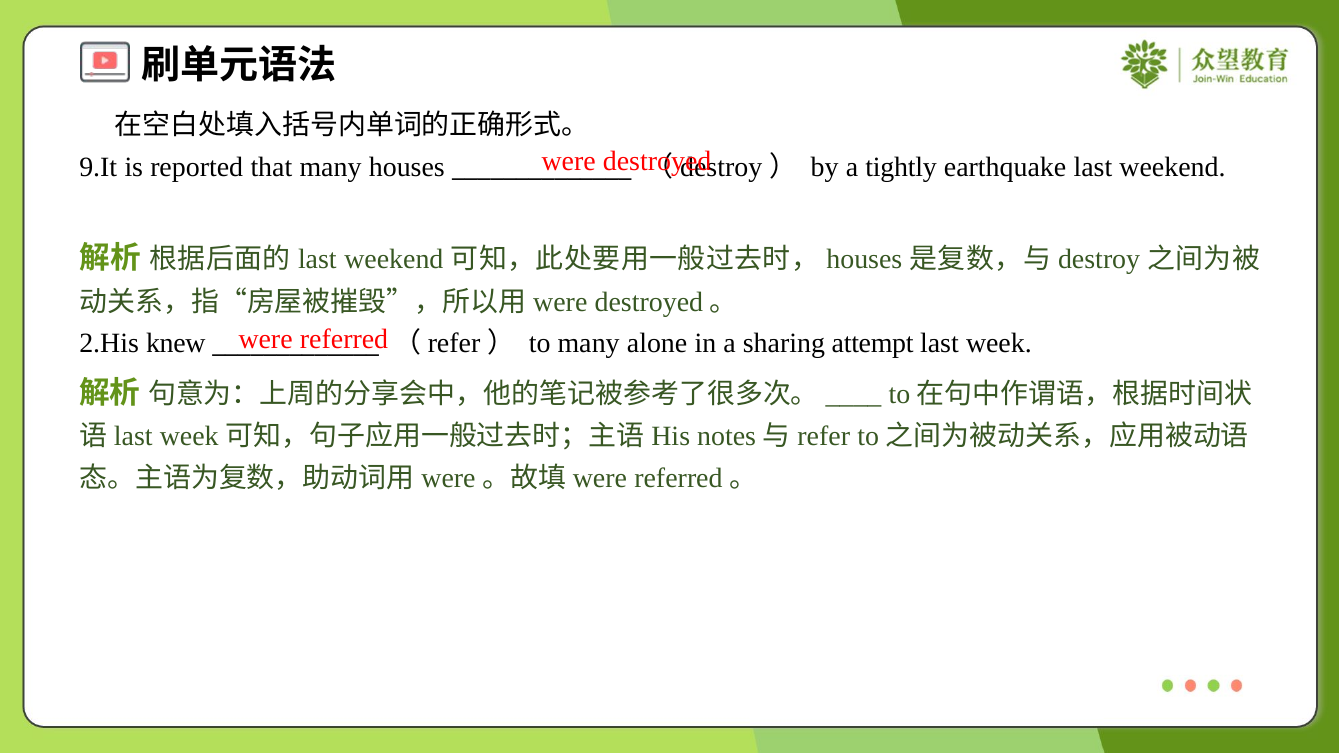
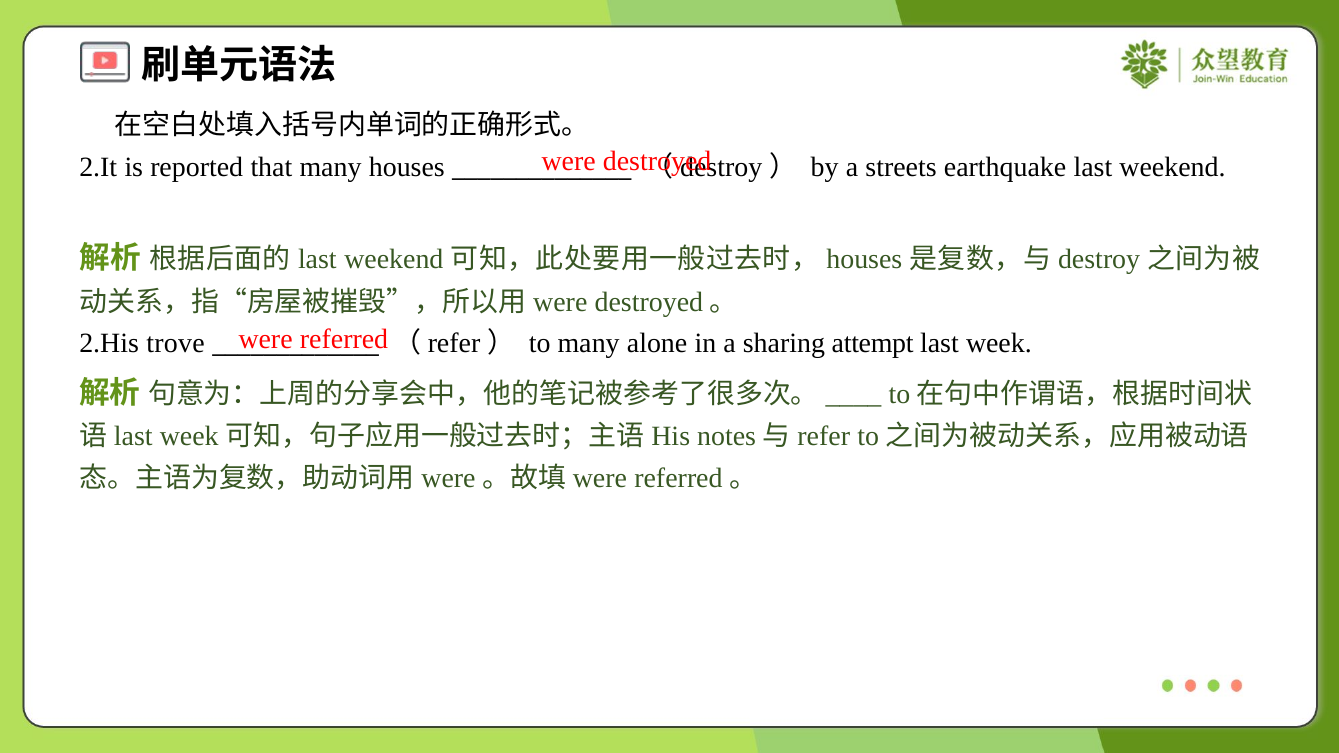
9.It: 9.It -> 2.It (98, 167)
tightly: tightly -> streets (901, 167)
knew: knew -> trove (176, 344)
